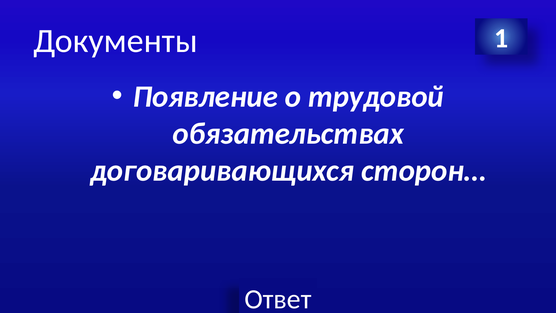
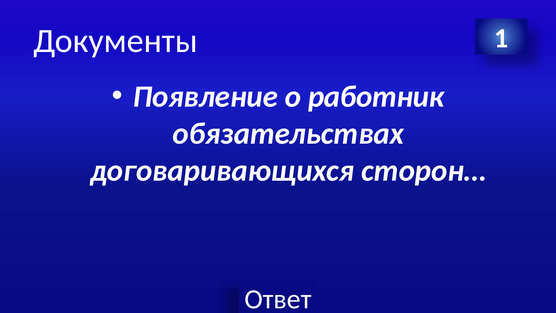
трудовой: трудовой -> работник (376, 96)
